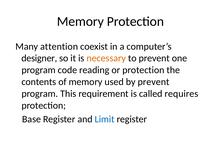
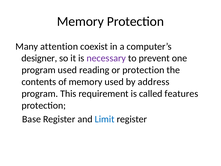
necessary colour: orange -> purple (106, 58)
program code: code -> used (67, 70)
by prevent: prevent -> address (154, 82)
requires: requires -> features (181, 94)
